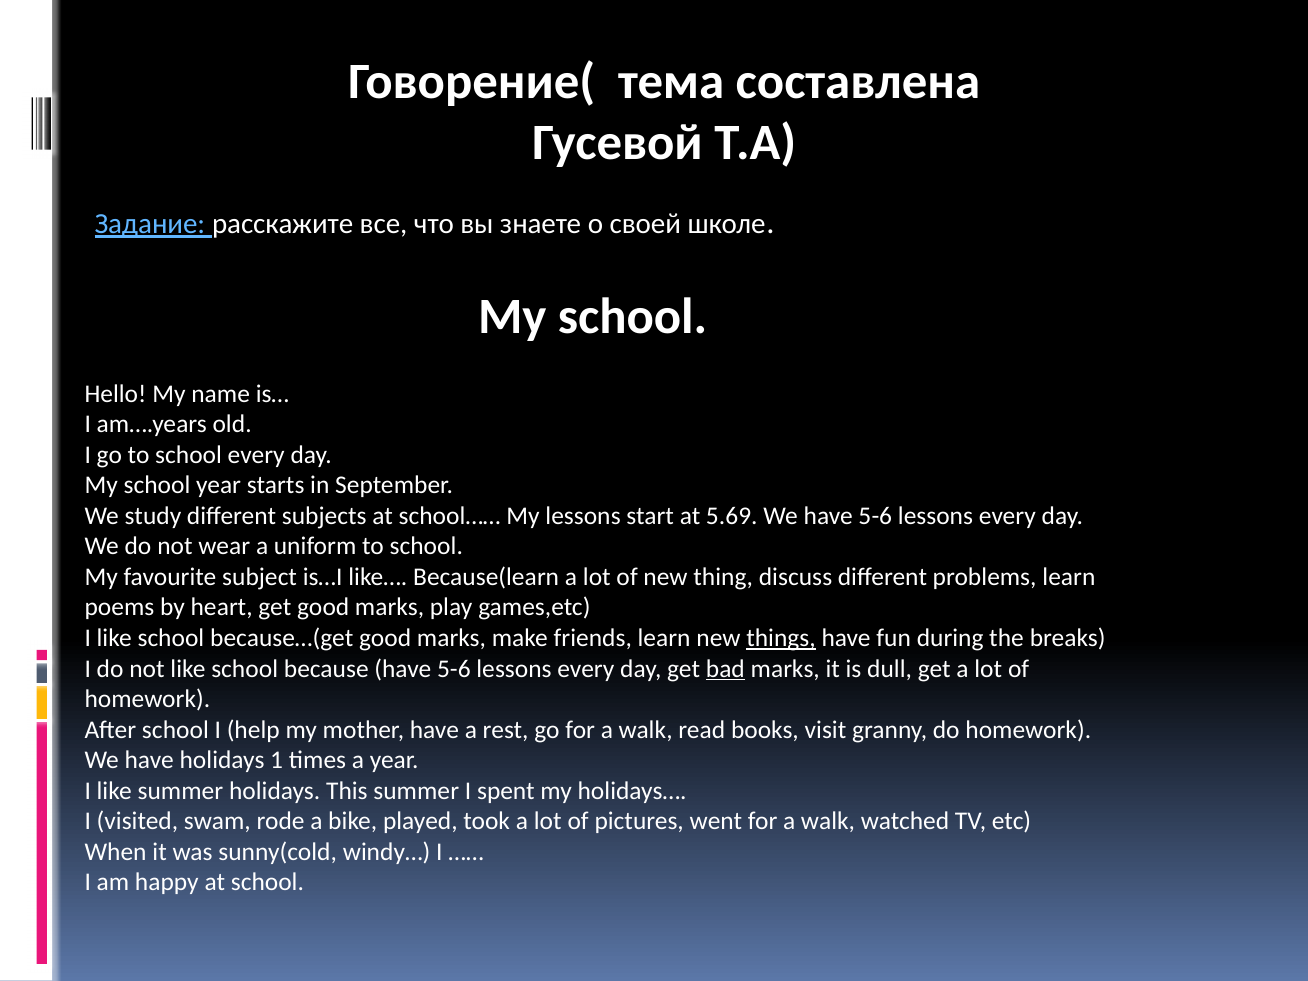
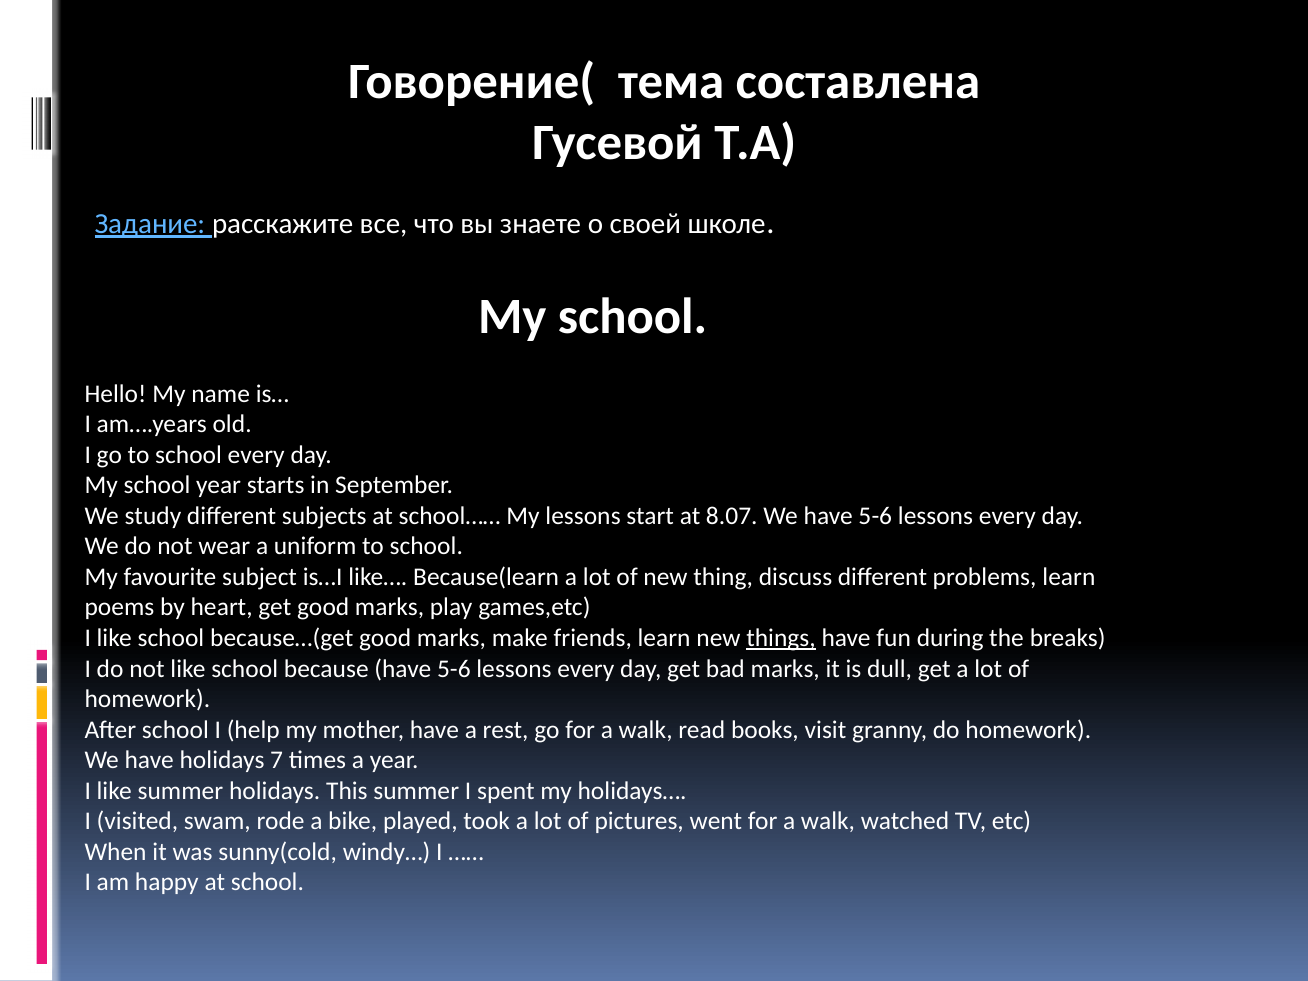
5.69: 5.69 -> 8.07 (732, 516)
bad underline: present -> none (725, 669)
1: 1 -> 7 (277, 760)
